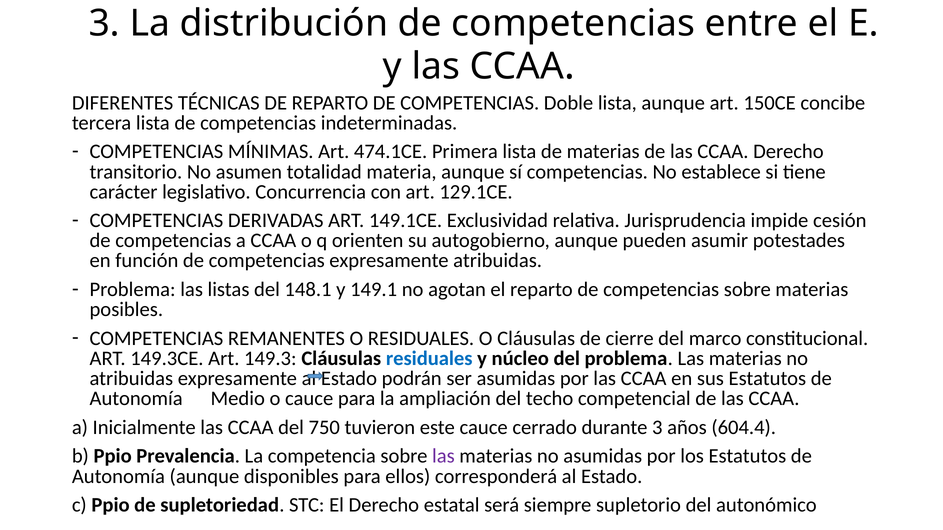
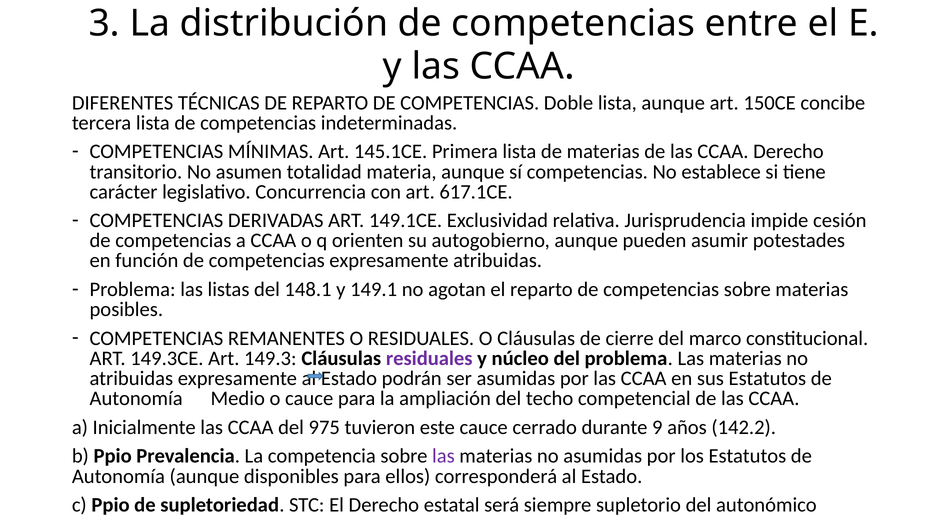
474.1CE: 474.1CE -> 145.1CE (391, 152)
129.1CE: 129.1CE -> 617.1CE (476, 192)
residuales colour: blue -> purple (429, 359)
750: 750 -> 975 (324, 428)
durante 3: 3 -> 9 (657, 428)
604.4: 604.4 -> 142.2 (744, 428)
